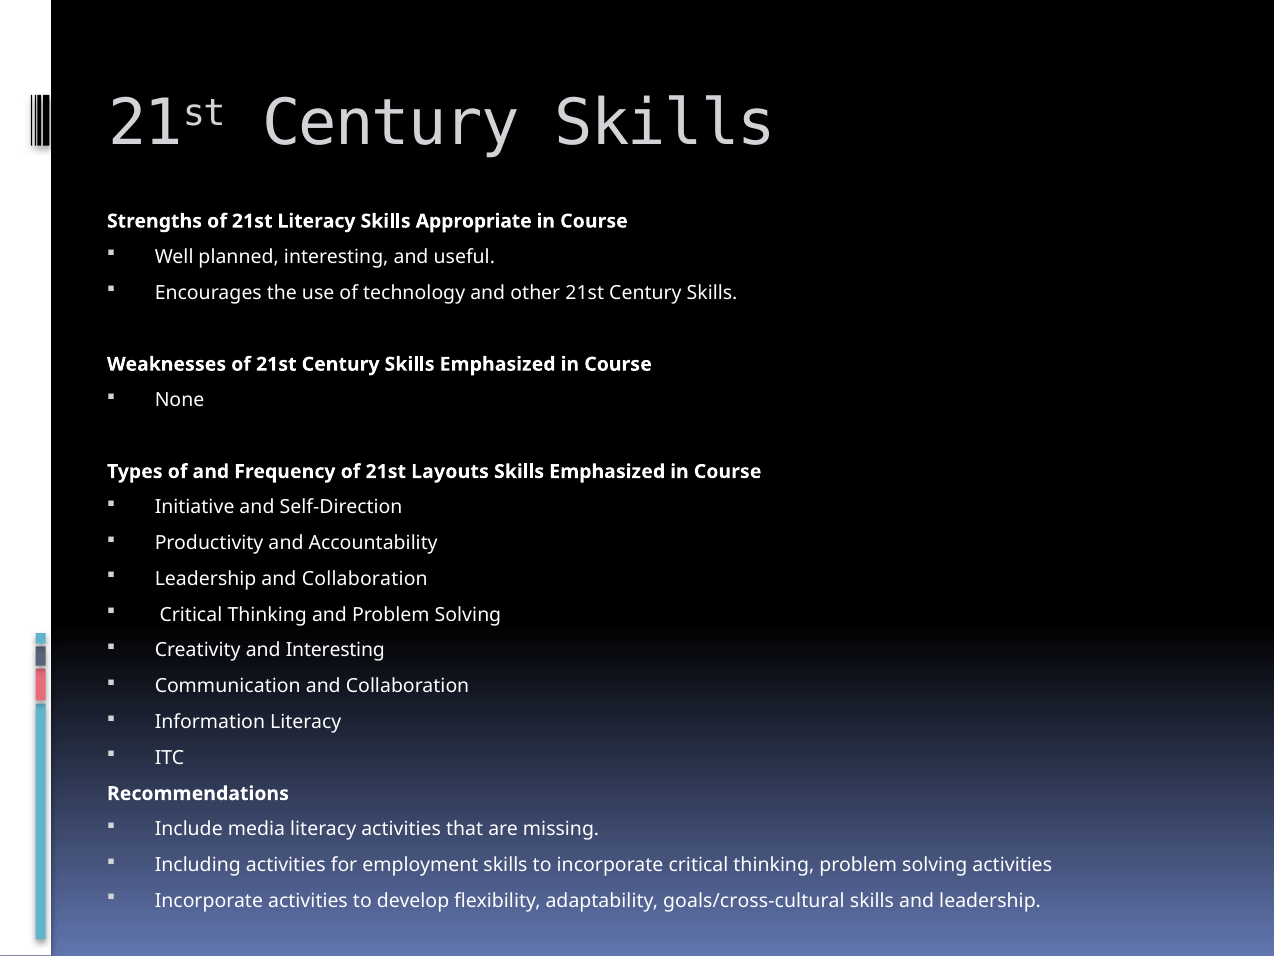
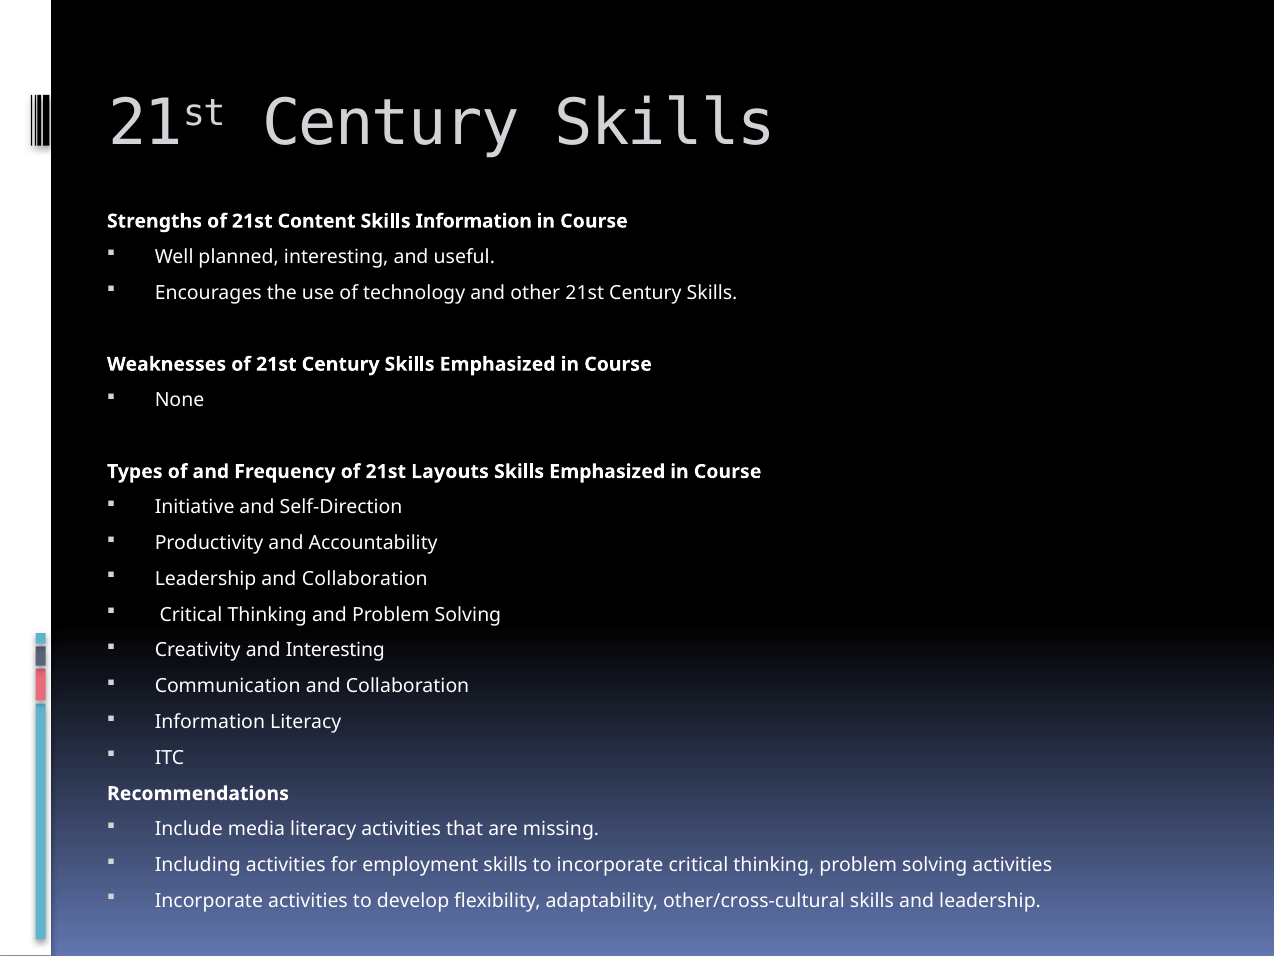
21st Literacy: Literacy -> Content (316, 221)
Skills Appropriate: Appropriate -> Information (474, 221)
goals/cross-cultural: goals/cross-cultural -> other/cross-cultural (754, 901)
